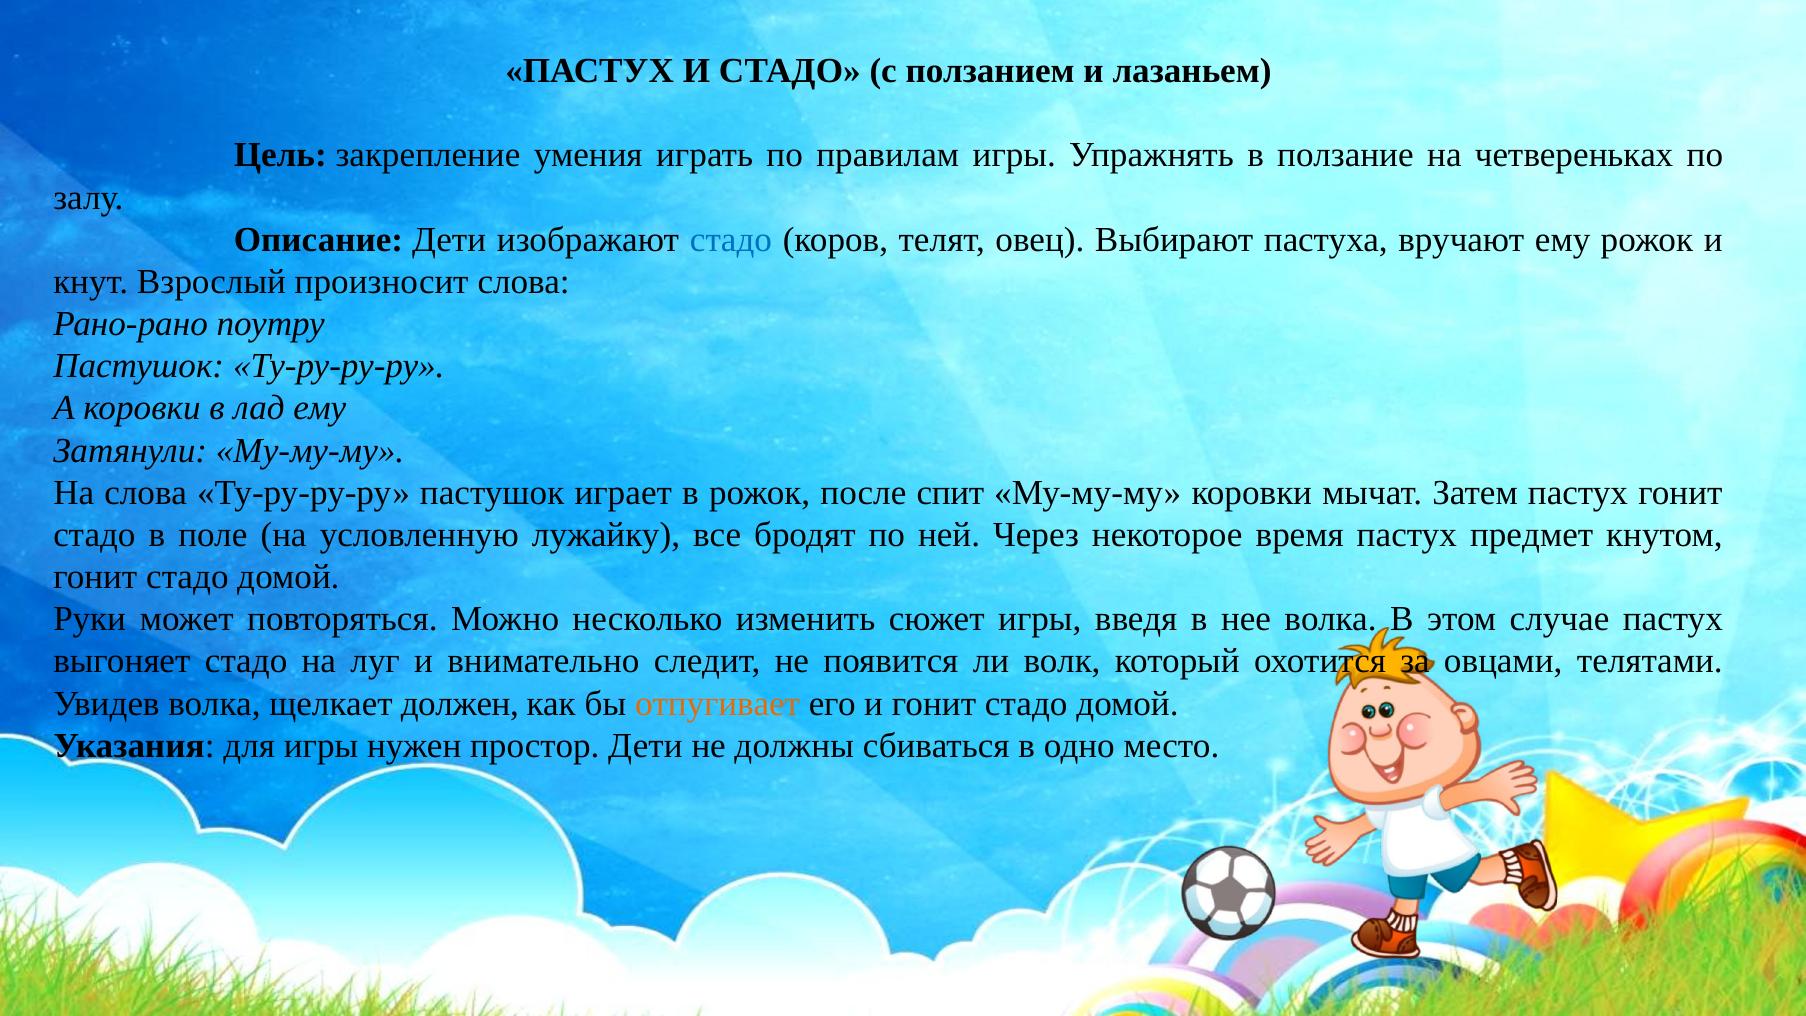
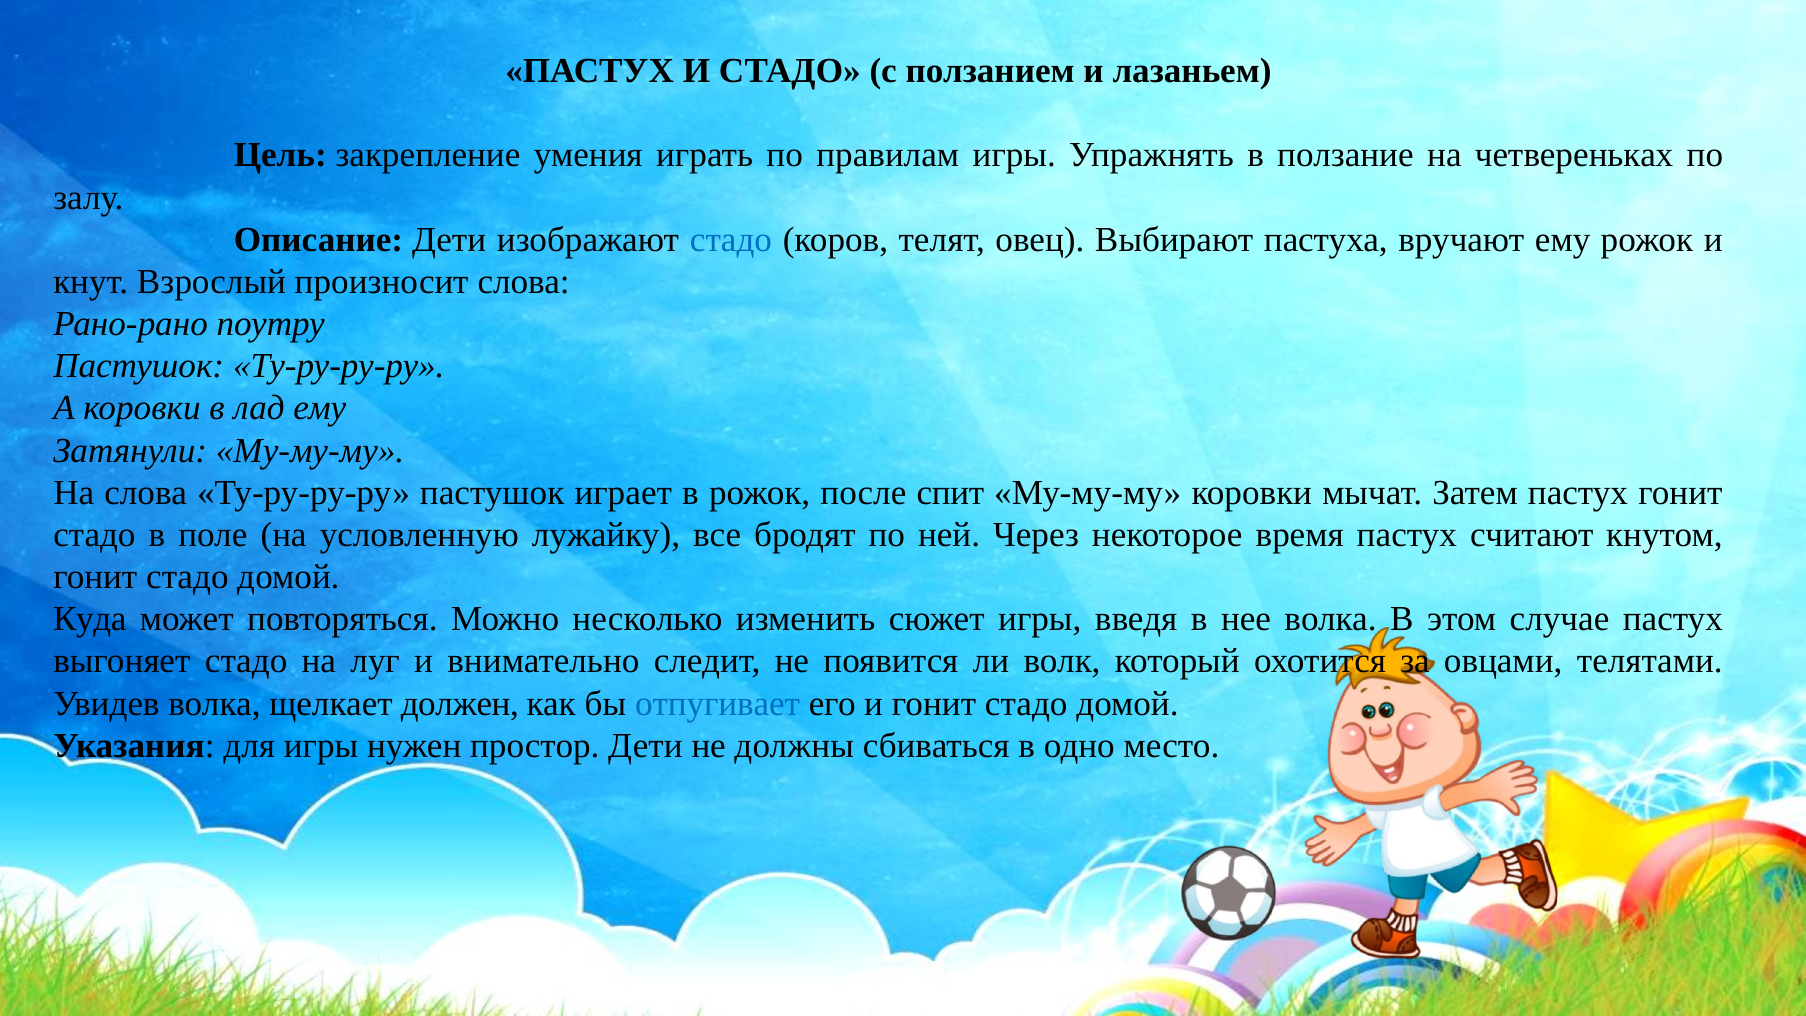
предмет: предмет -> считают (1532, 535)
Руки: Руки -> Куда (90, 619)
отпугивает colour: orange -> blue (718, 703)
